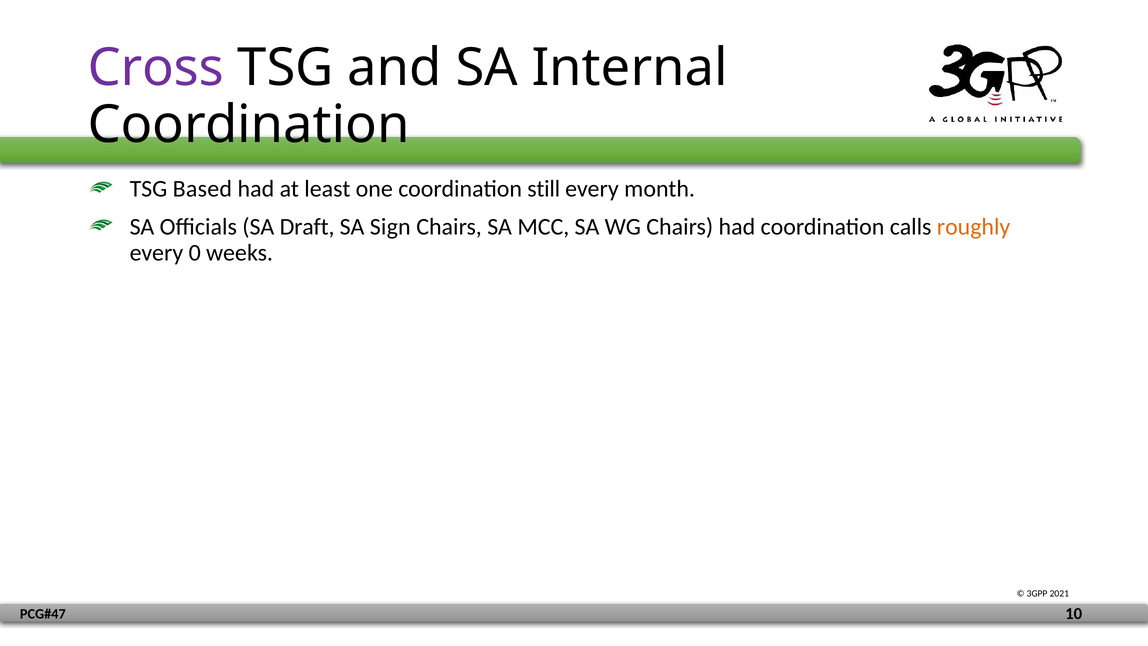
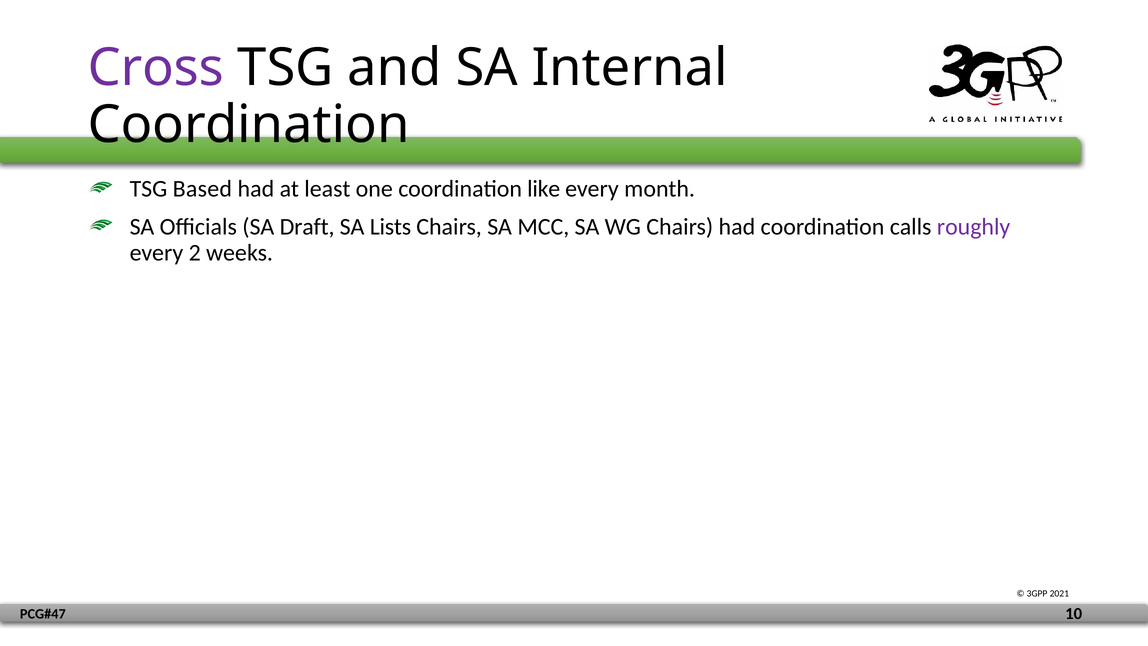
still: still -> like (544, 189)
Sign: Sign -> Lists (390, 227)
roughly colour: orange -> purple (974, 227)
0: 0 -> 2 (195, 253)
